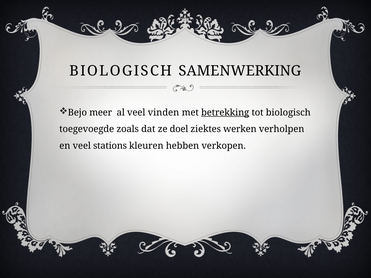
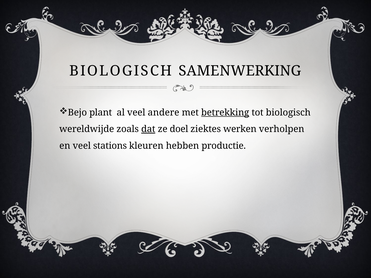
meer: meer -> plant (101, 113)
vinden: vinden -> andere (164, 113)
toegevoegde: toegevoegde -> wereldwijde (87, 129)
dat underline: none -> present (148, 129)
verkopen: verkopen -> productie (224, 146)
